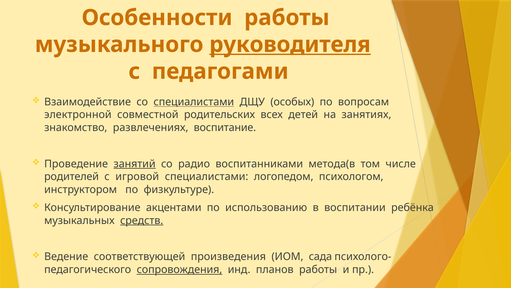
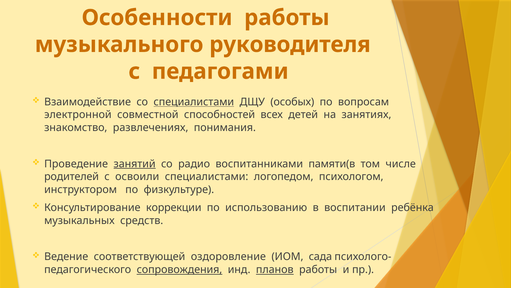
руководителя underline: present -> none (290, 44)
родительских: родительских -> способностей (220, 115)
воспитание: воспитание -> понимания (225, 127)
метода(в: метода(в -> памяти(в (332, 164)
игровой: игровой -> освоили (137, 176)
акцентами: акцентами -> коррекции (174, 207)
средств underline: present -> none (142, 220)
произведения: произведения -> оздоровление (228, 256)
планов underline: none -> present (275, 269)
